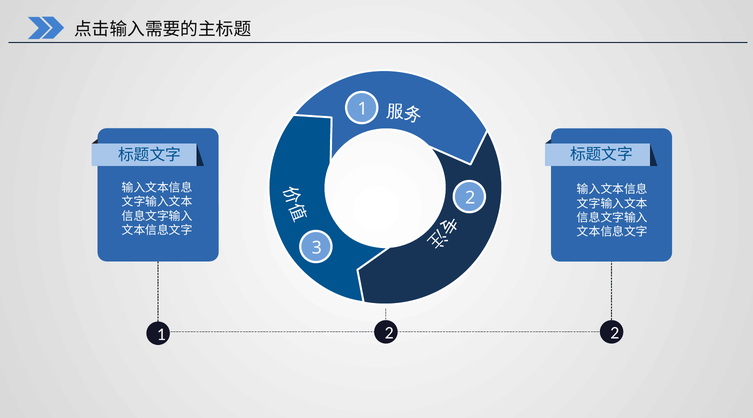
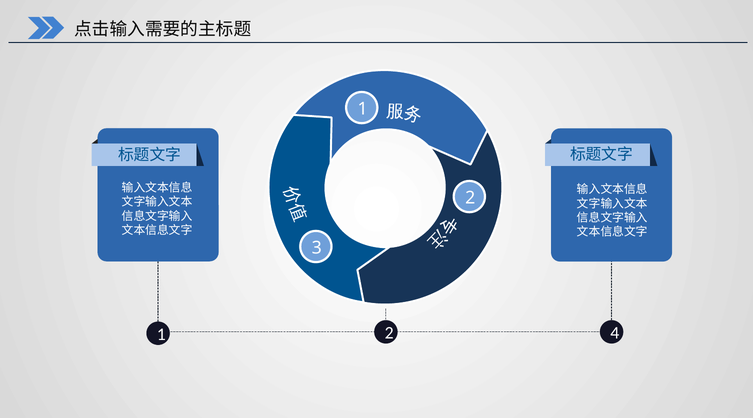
2 2: 2 -> 4 (615, 333)
